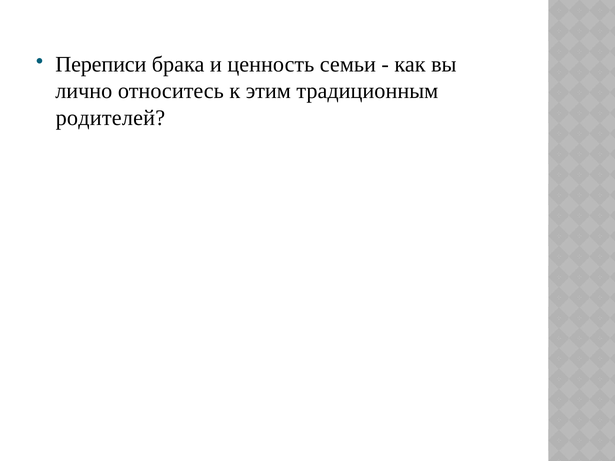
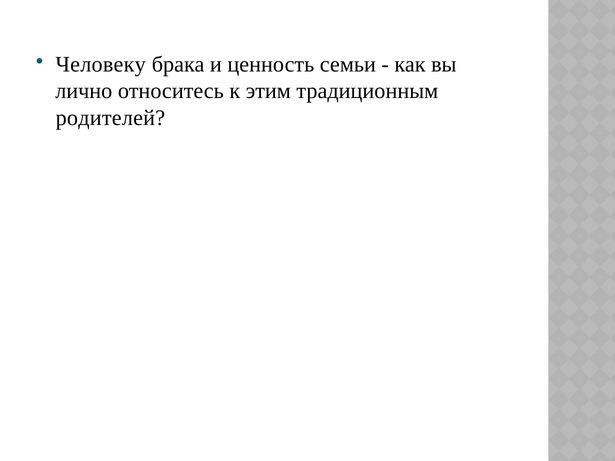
Переписи: Переписи -> Человеку (101, 64)
